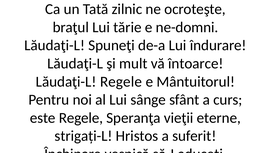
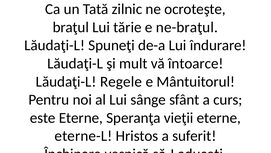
ne-domni: ne-domni -> ne-braţul (187, 27)
este Regele: Regele -> Eterne (81, 117)
strigați-L: strigați-L -> eterne-L (83, 136)
